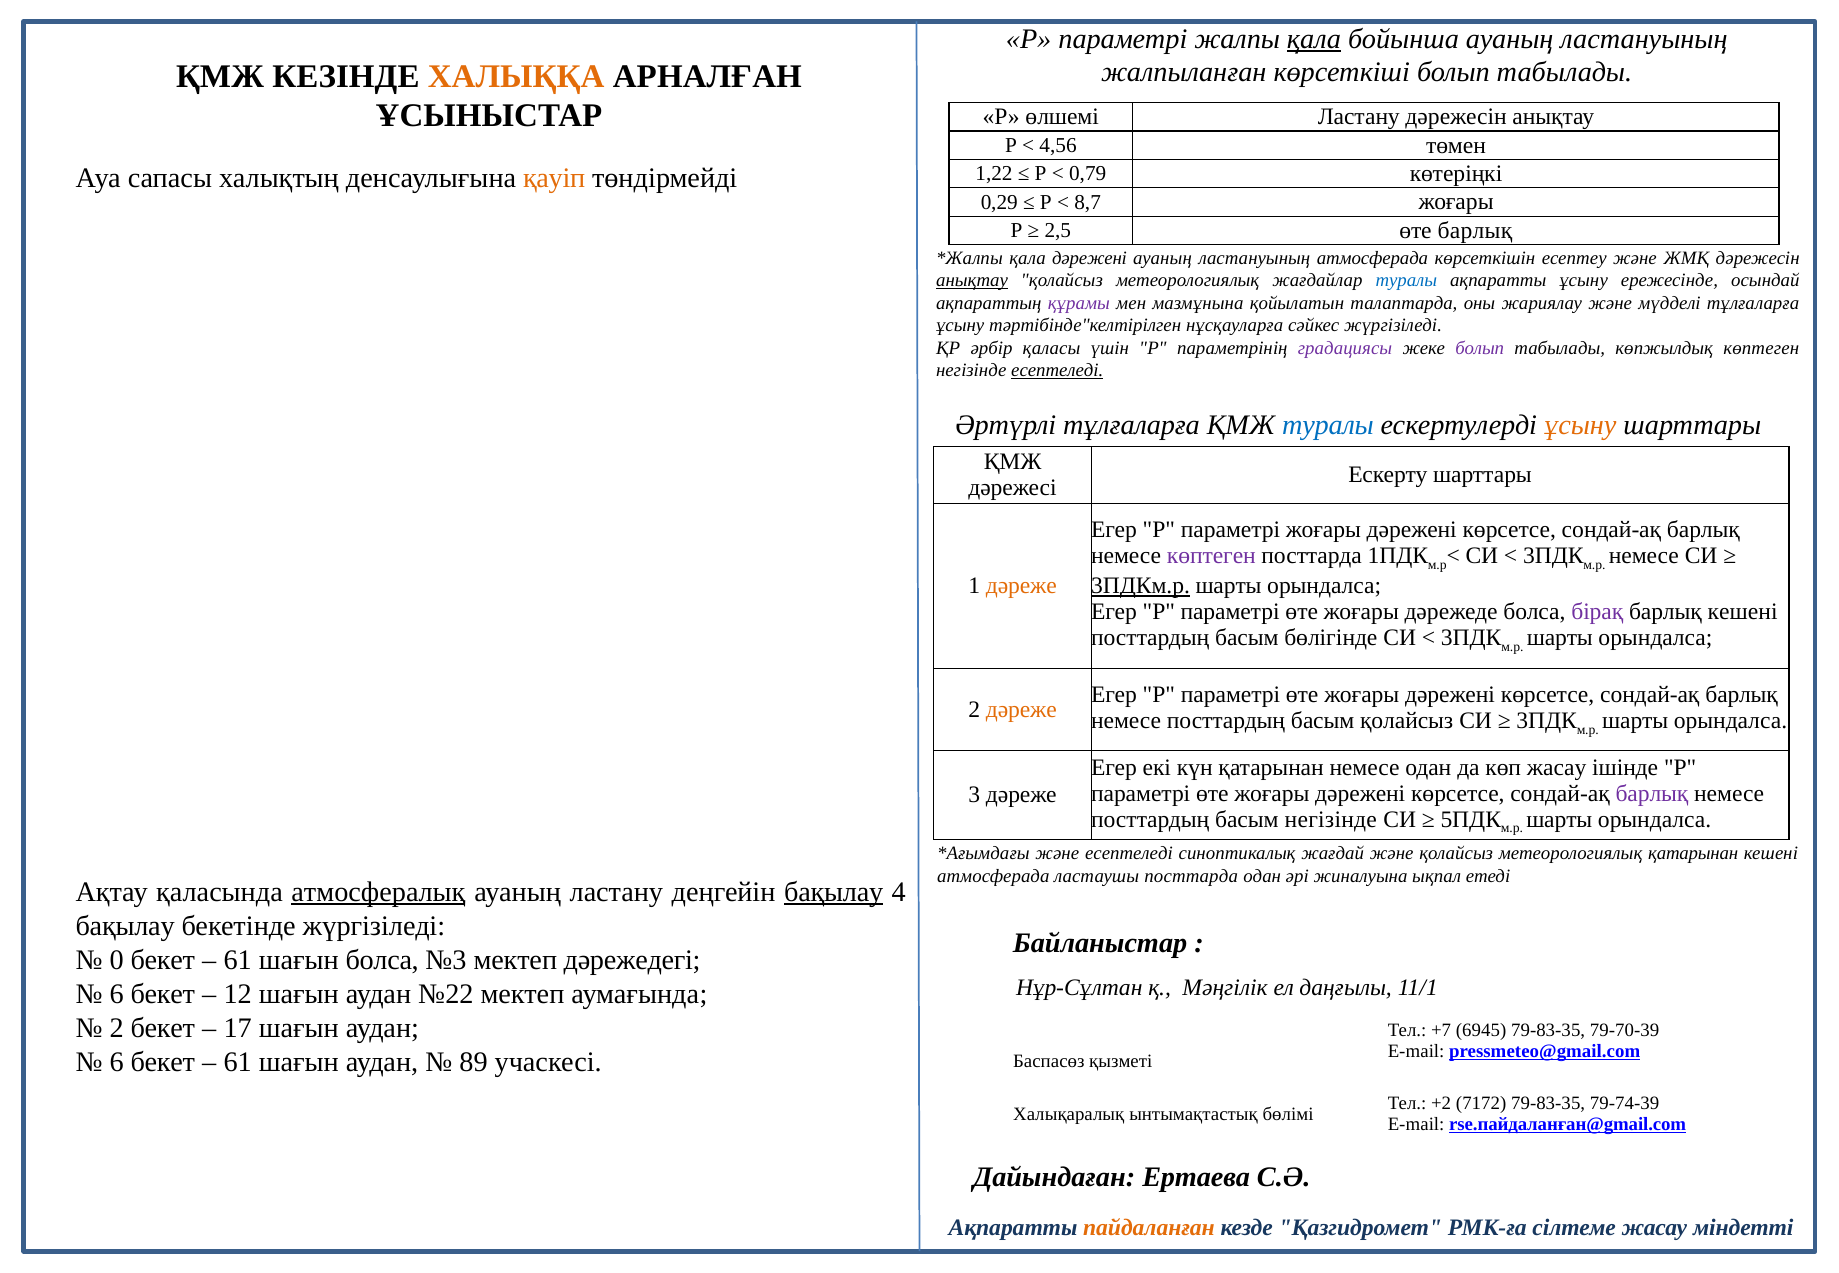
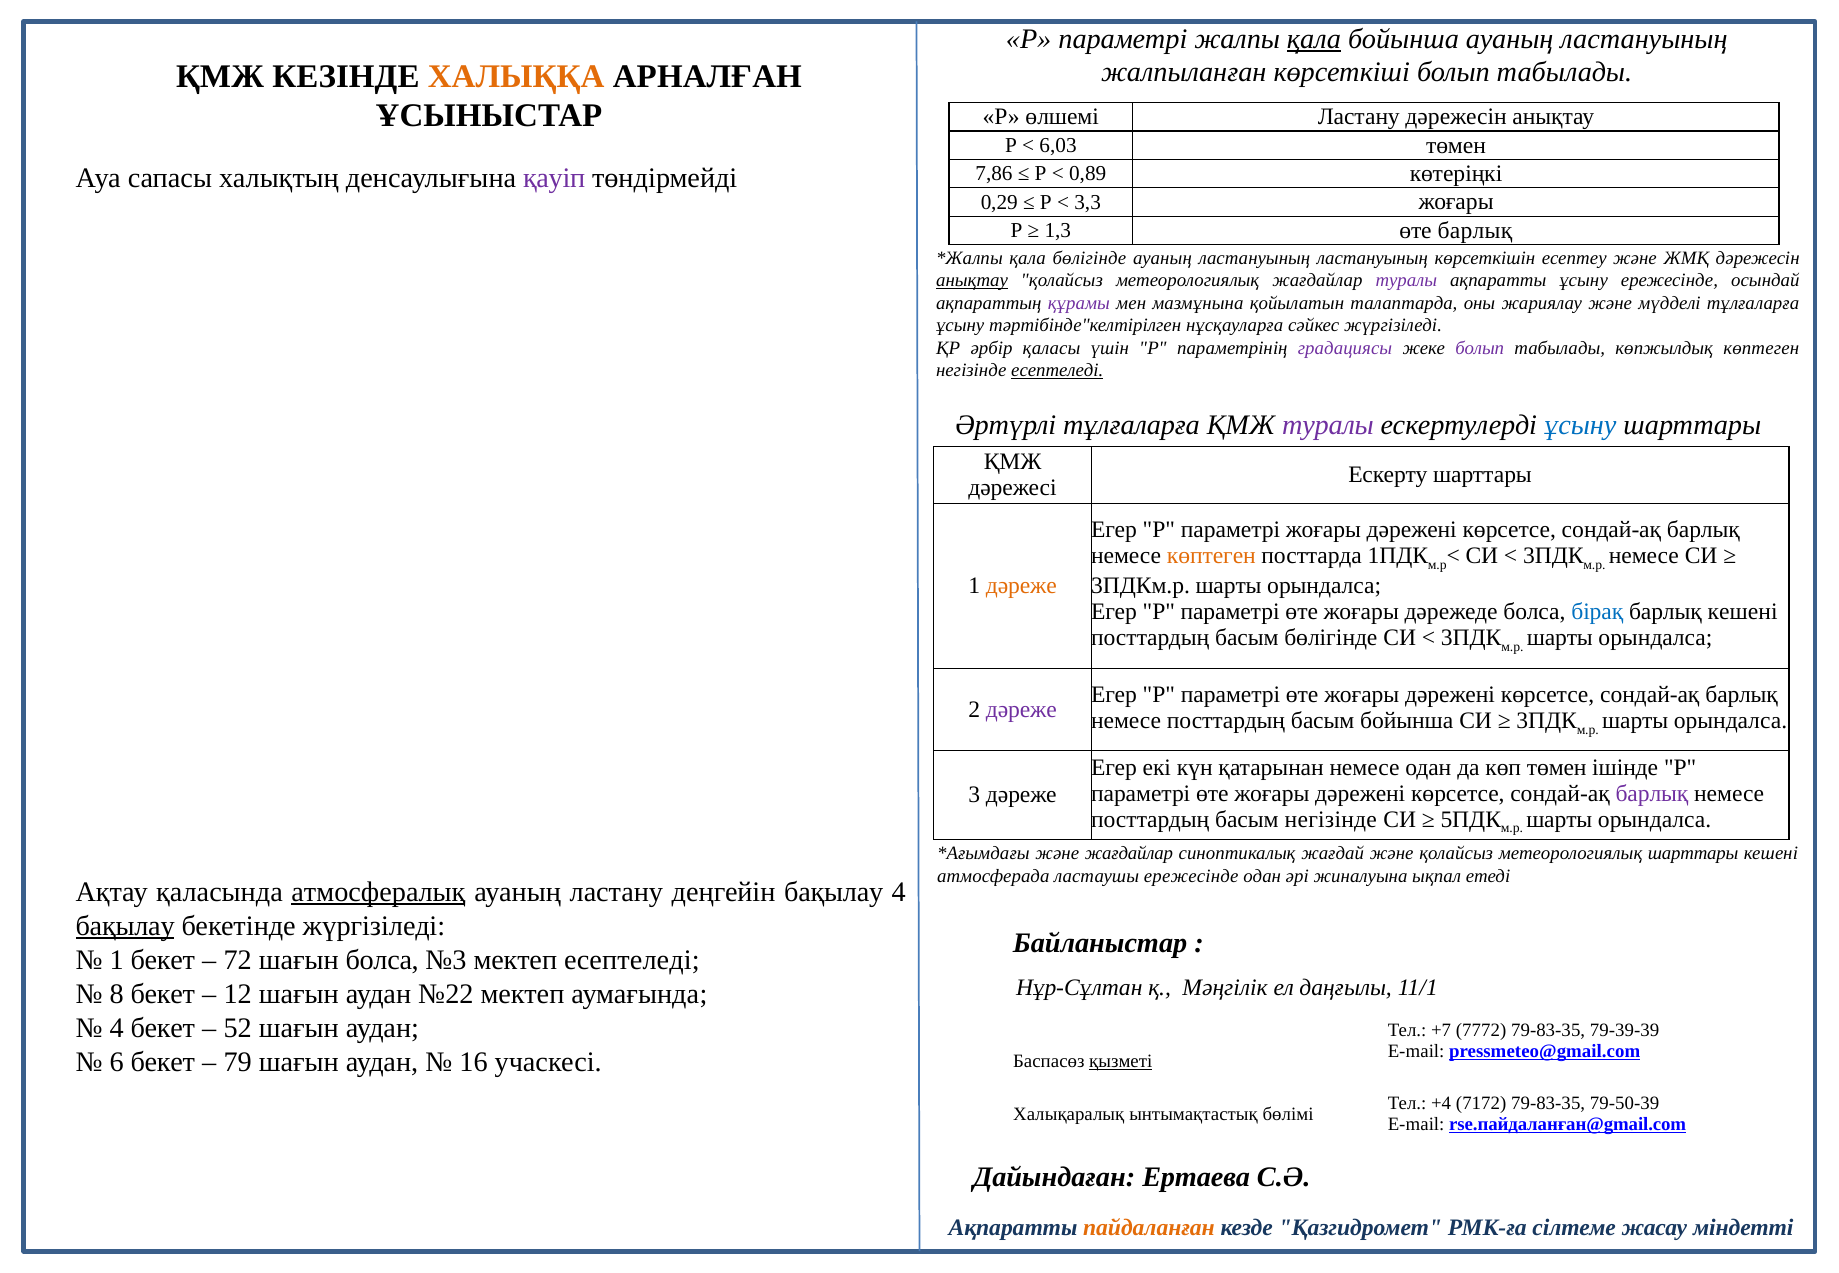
4,56: 4,56 -> 6,03 (1058, 145)
1,22: 1,22 -> 7,86 (994, 174)
0,79: 0,79 -> 0,89 (1088, 174)
қауіп colour: orange -> purple (554, 178)
8,7: 8,7 -> 3,3 (1088, 202)
2,5: 2,5 -> 1,3 (1058, 231)
қала дәрежені: дәрежені -> бөлігінде (1089, 258)
ластануының атмосферада: атмосферада -> ластануының (1372, 258)
туралы colour: blue -> purple (1406, 280)
туралы colour: blue -> purple (1328, 425)
ұсыну colour: orange -> blue (1580, 425)
көптеген colour: purple -> orange (1211, 556)
3ПДКм.р underline: present -> none (1141, 586)
бірақ colour: purple -> blue (1597, 612)
дәреже colour: orange -> purple (1021, 710)
басым қолайсыз: қолайсыз -> бойынша (1407, 721)
көп жасау: жасау -> төмен (1557, 767)
және есептеледі: есептеледі -> жағдайлар (1129, 853)
метеорологиялық қатарынан: қатарынан -> шарттары (1693, 853)
ластаушы посттарда: посттарда -> ережесінде (1191, 876)
бақылау underline: present -> none (834, 892)
бақылау underline: none -> present (125, 926)
0: 0 -> 1 (117, 960)
61: 61 -> 72 (238, 960)
мектеп дәрежедегі: дәрежедегі -> есептеледі (632, 960)
6: 6 -> 8 (117, 994)
2: 2 -> 4 (117, 1028)
17: 17 -> 52 (238, 1028)
6945: 6945 -> 7772 (1481, 1030)
79-70-39: 79-70-39 -> 79-39-39 (1625, 1030)
61: 61 -> 79 (238, 1062)
89: 89 -> 16 (474, 1062)
қызметі underline: none -> present (1121, 1061)
+2: +2 -> +4 (1441, 1104)
79-74-39: 79-74-39 -> 79-50-39 (1625, 1104)
